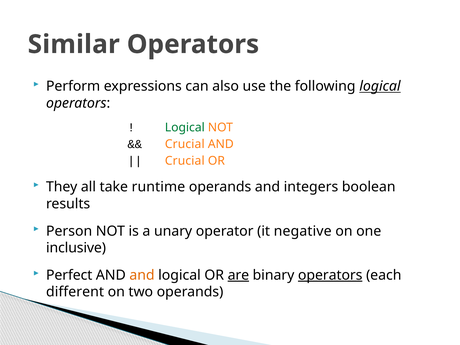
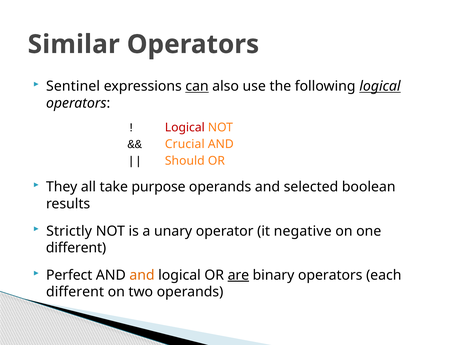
Perform: Perform -> Sentinel (73, 86)
can underline: none -> present (197, 86)
Logical colour: green -> red (185, 128)
Crucial: Crucial -> Should (185, 161)
runtime: runtime -> purpose (159, 187)
integers: integers -> selected (311, 187)
Person: Person -> Strictly (69, 231)
inclusive: inclusive -> different (76, 248)
operators underline: present -> none (330, 275)
